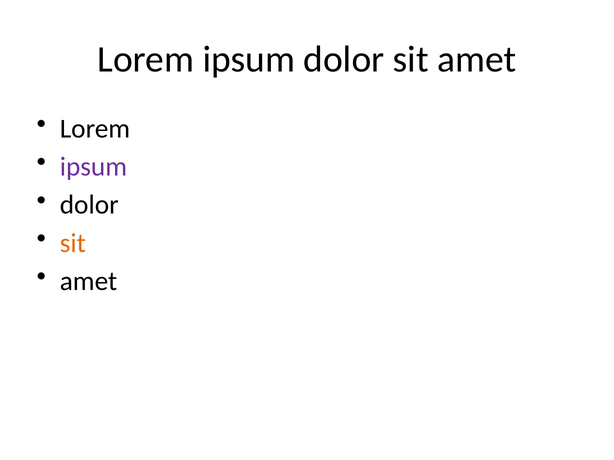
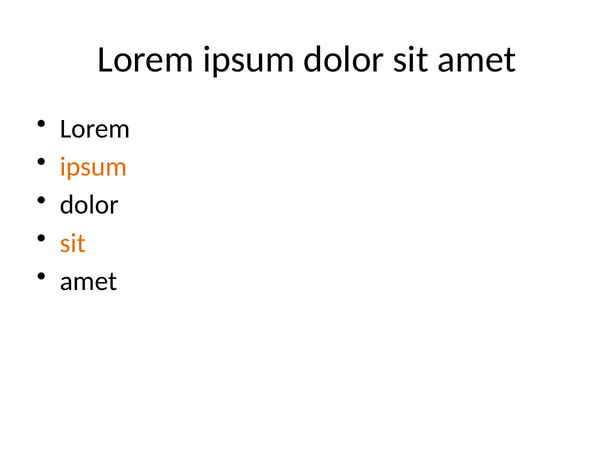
ipsum colour: purple -> orange (93, 167)
